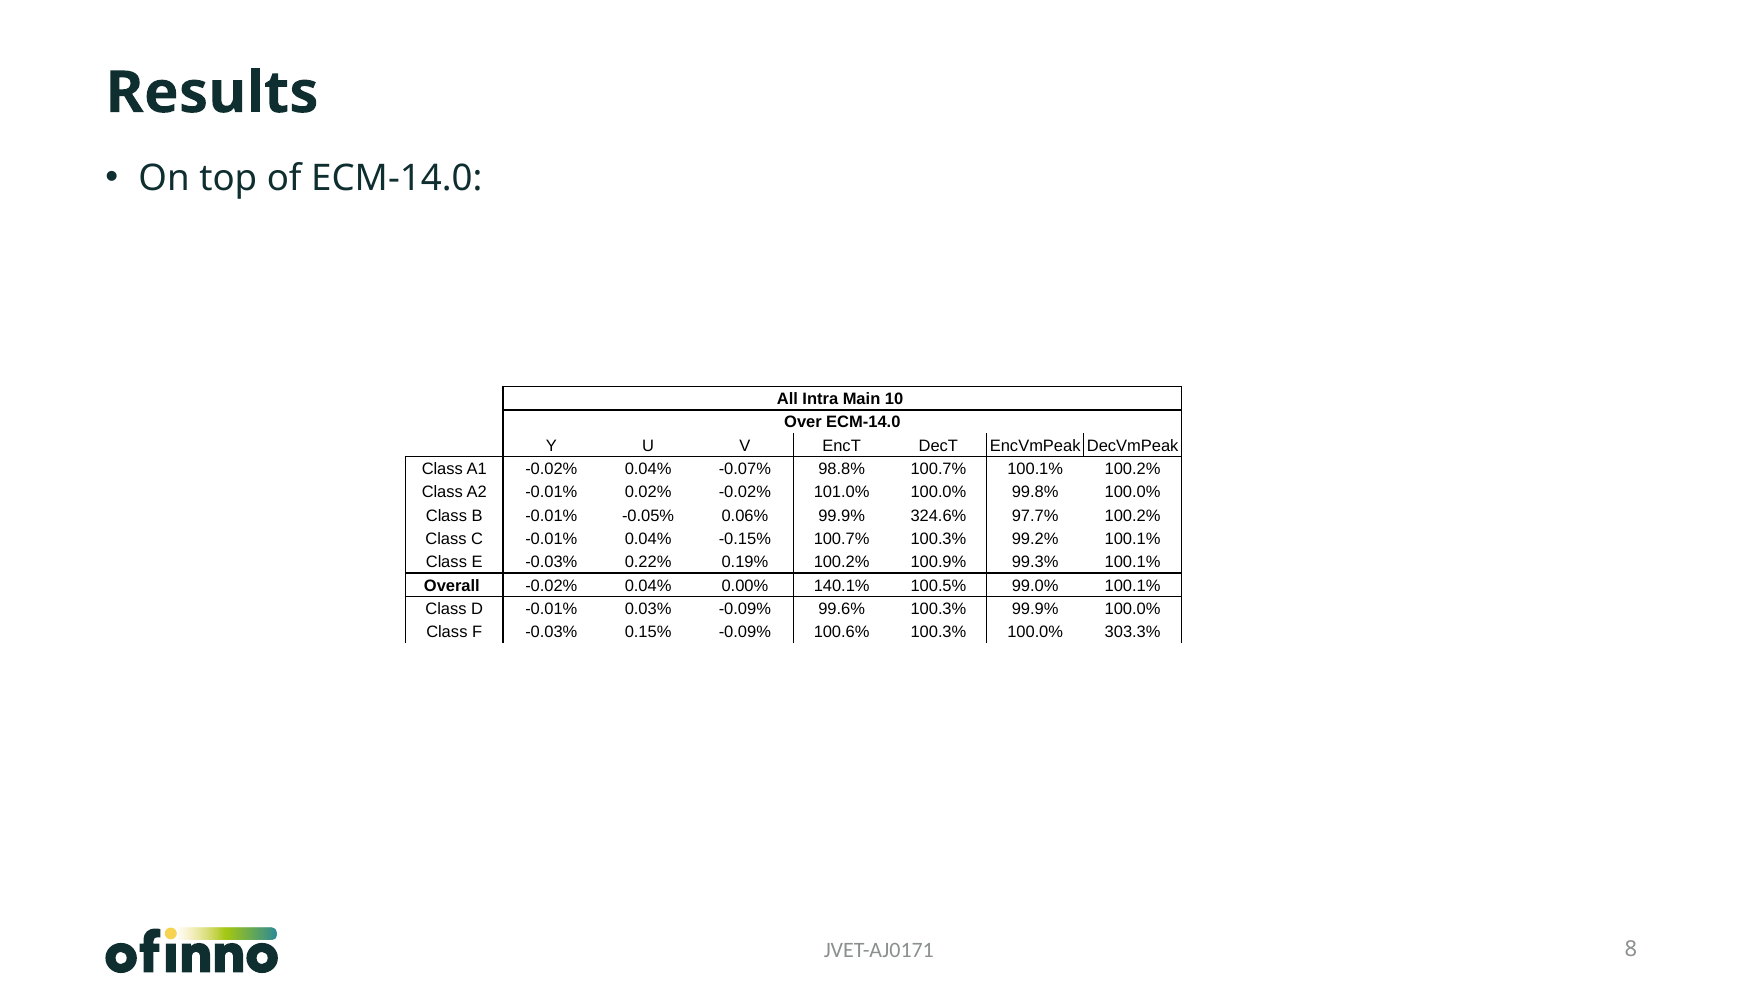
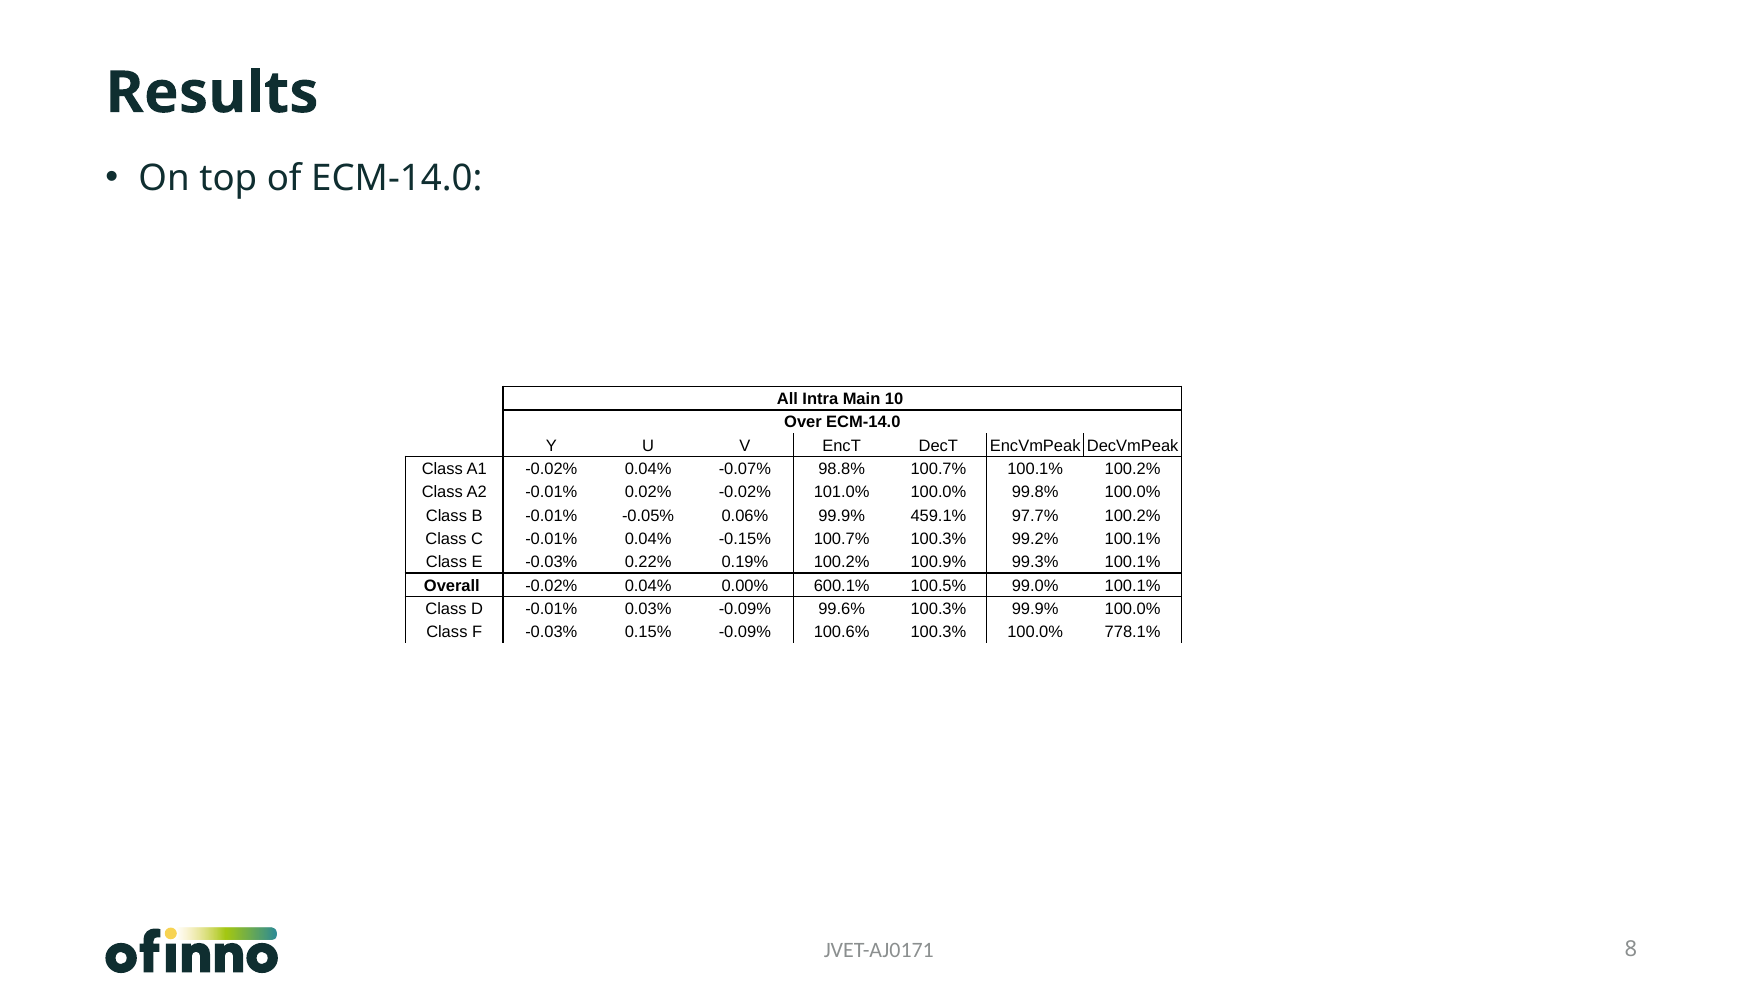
324.6%: 324.6% -> 459.1% (938, 516)
140.1%: 140.1% -> 600.1% (842, 585)
303.3%: 303.3% -> 778.1% (1133, 632)
